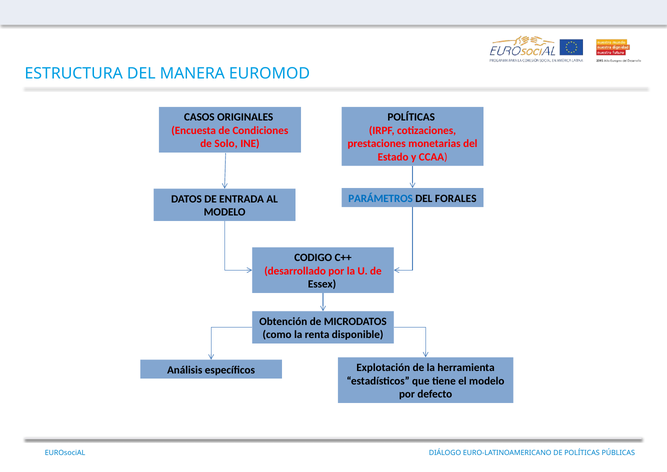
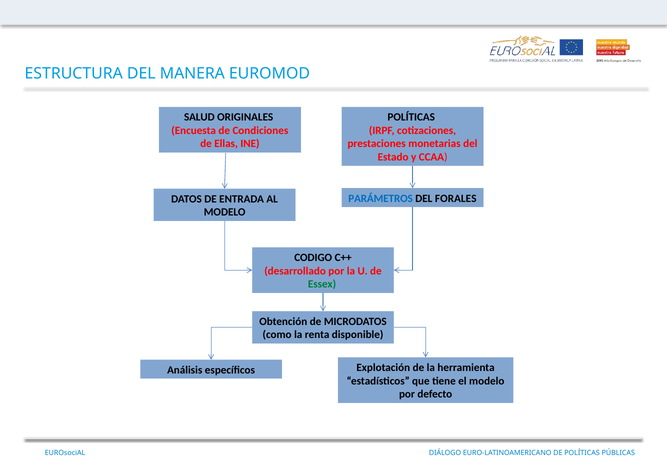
CASOS: CASOS -> SALUD (199, 117)
Solo: Solo -> Ellas (226, 144)
Essex colour: black -> green (322, 284)
